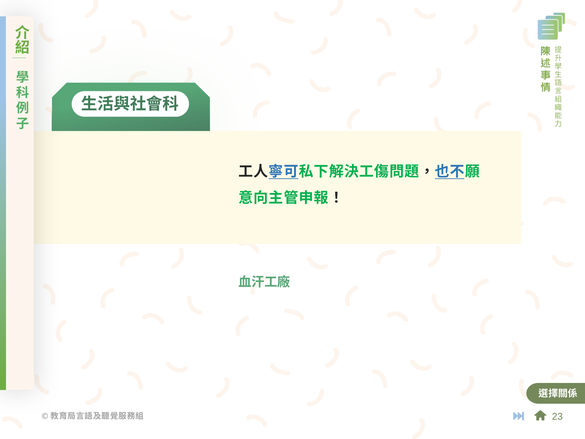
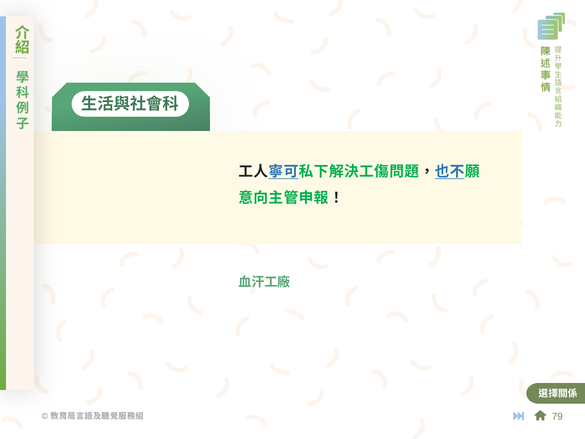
23: 23 -> 79 (557, 416)
